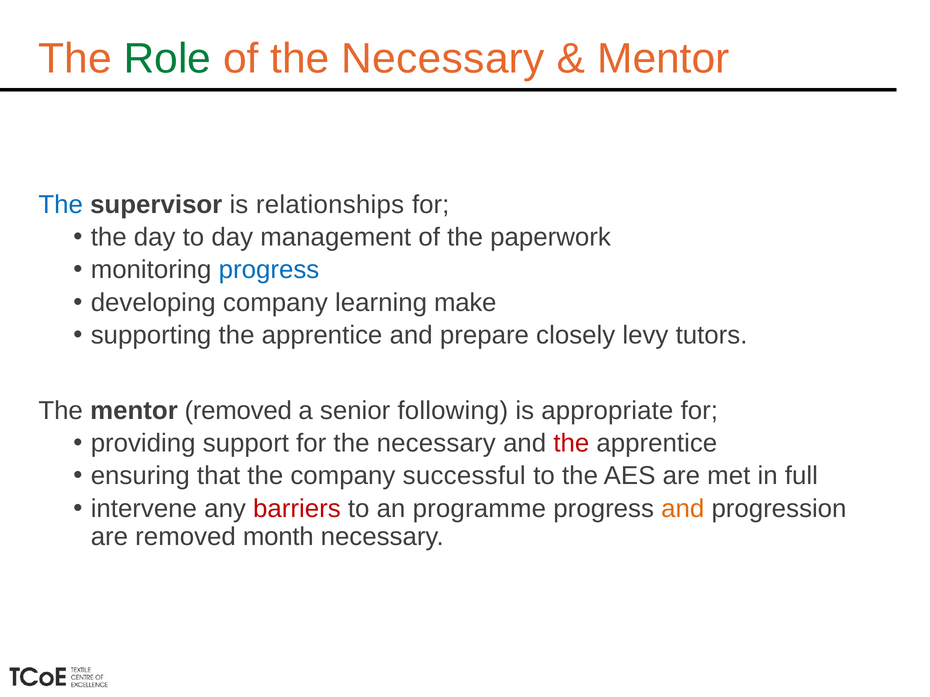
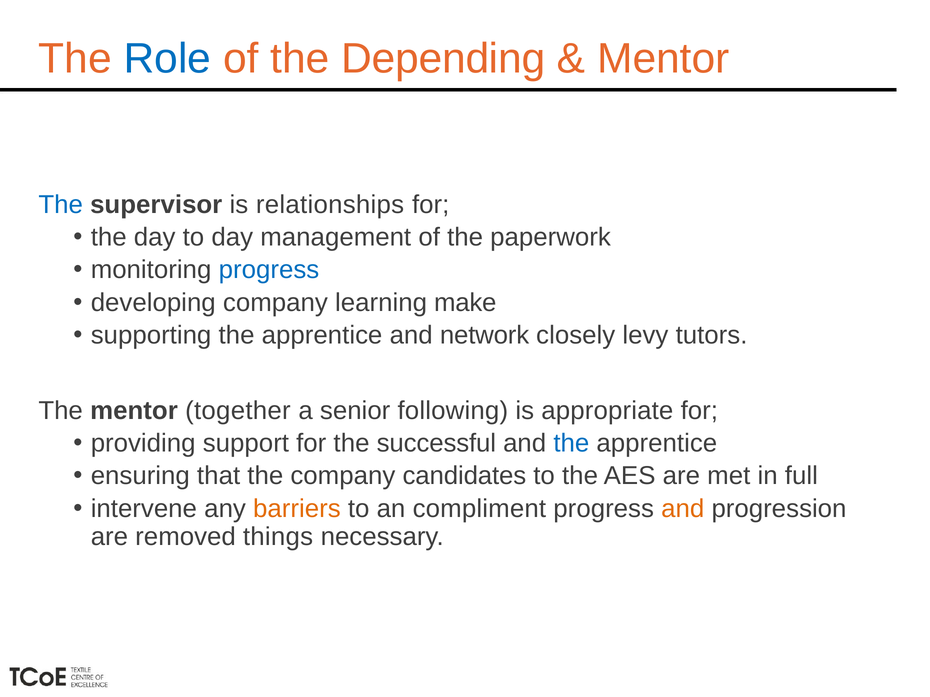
Role colour: green -> blue (167, 59)
of the Necessary: Necessary -> Depending (443, 59)
prepare: prepare -> network (485, 336)
mentor removed: removed -> together (238, 411)
for the necessary: necessary -> successful (436, 444)
the colour: red -> blue (571, 444)
successful: successful -> candidates (464, 476)
barriers colour: red -> orange (297, 509)
programme: programme -> compliment (479, 509)
month: month -> things (278, 537)
